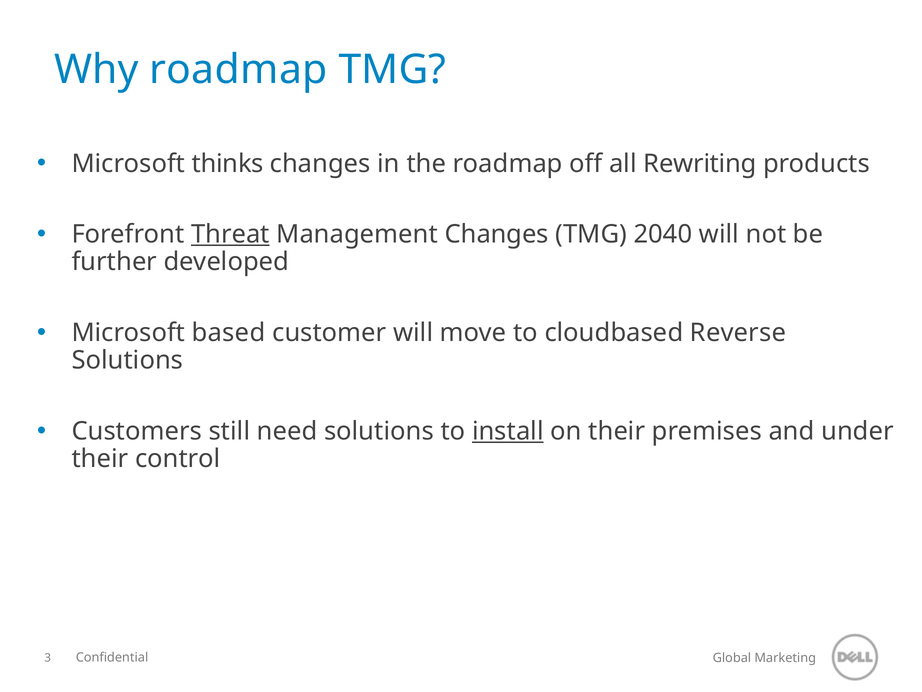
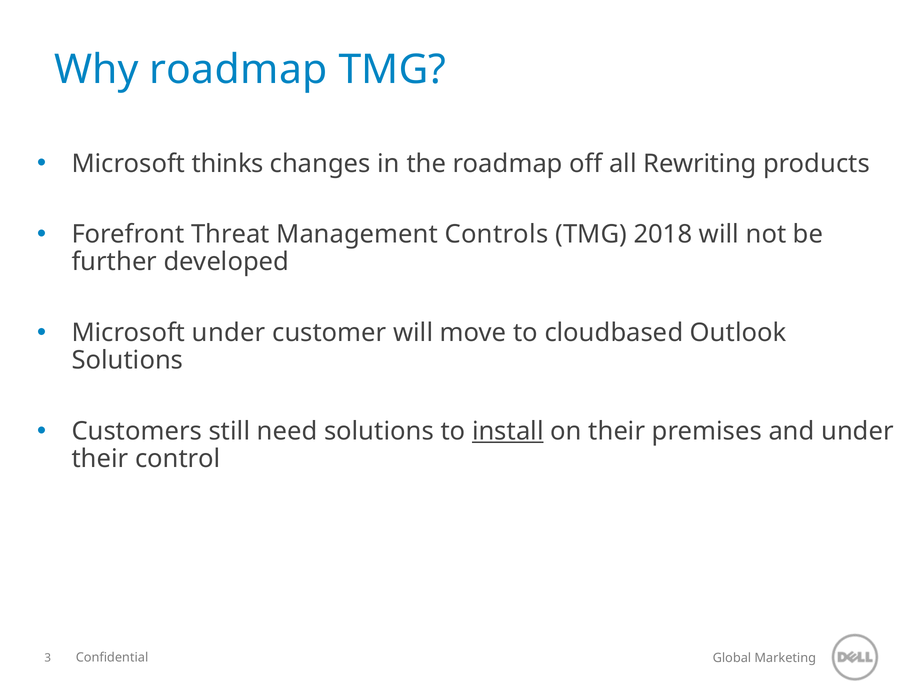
Threat underline: present -> none (230, 234)
Management Changes: Changes -> Controls (497, 234)
2040: 2040 -> 2018 (663, 234)
Microsoft based: based -> under (229, 333)
Reverse: Reverse -> Outlook (738, 333)
